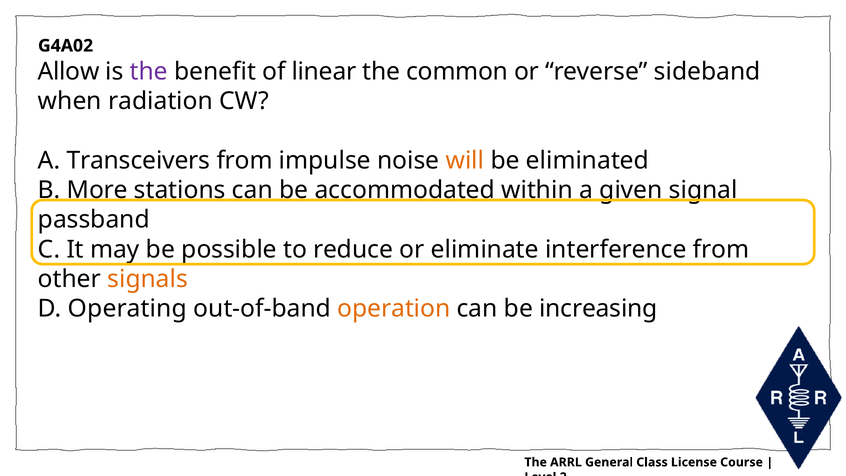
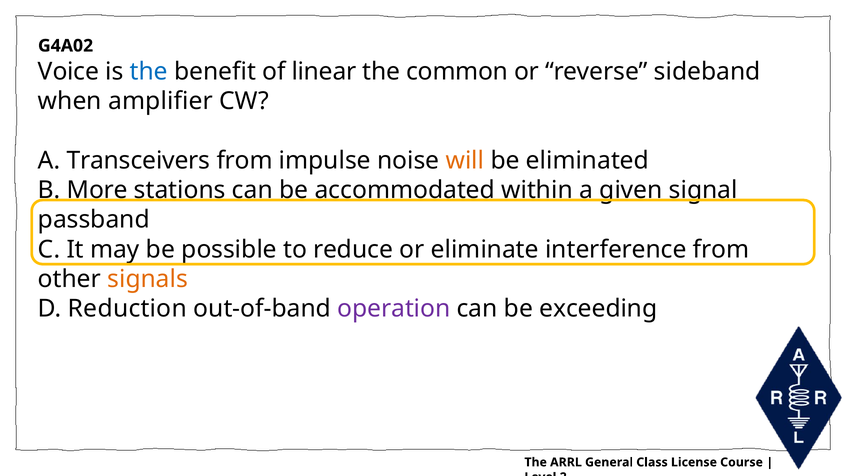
Allow: Allow -> Voice (68, 72)
the colour: purple -> blue (149, 72)
radiation: radiation -> amplifier (160, 101)
Operating: Operating -> Reduction (127, 309)
operation colour: orange -> purple (394, 309)
increasing: increasing -> exceeding (598, 309)
